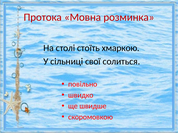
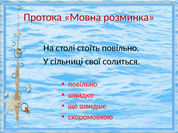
стоїть хмаркою: хмаркою -> повільно (121, 48)
